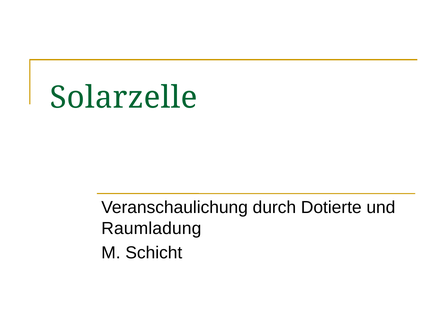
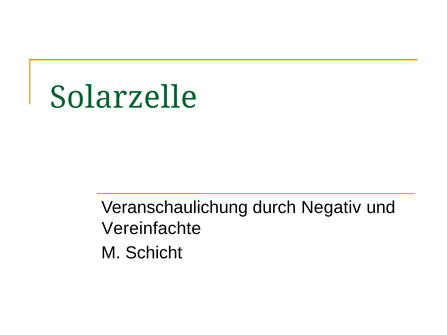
Dotierte: Dotierte -> Negativ (331, 208)
Raumladung: Raumladung -> Vereinfachte (151, 228)
